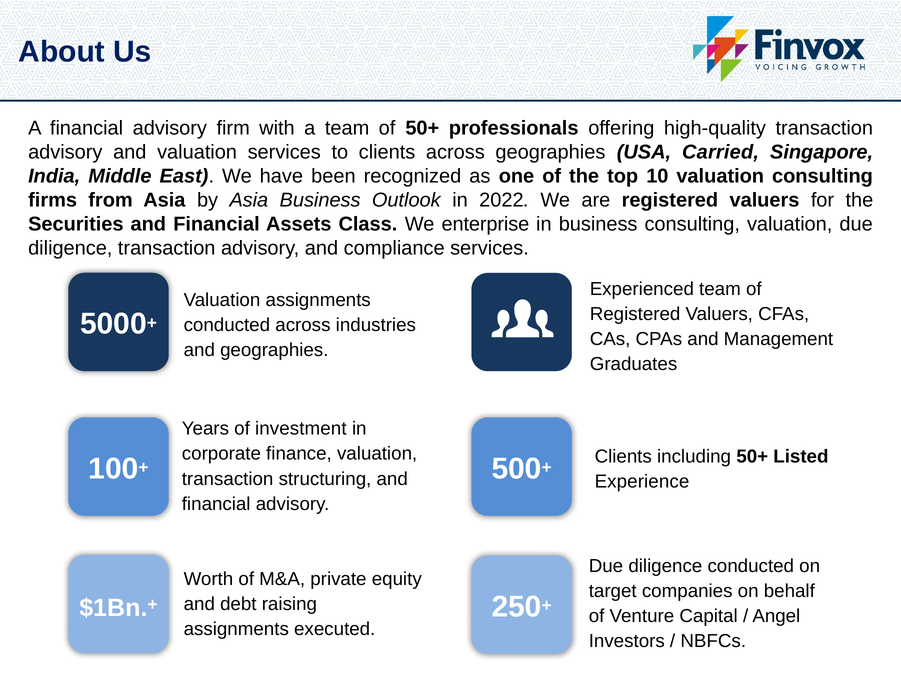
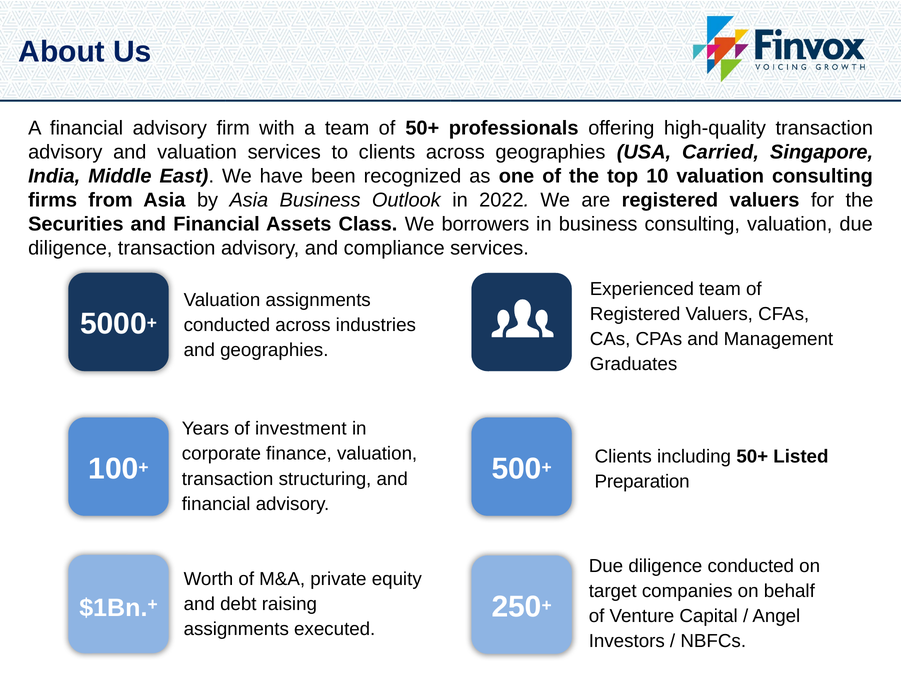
enterprise: enterprise -> borrowers (485, 224)
Experience: Experience -> Preparation (642, 481)
